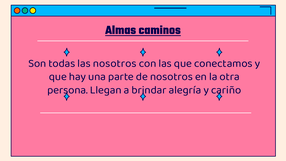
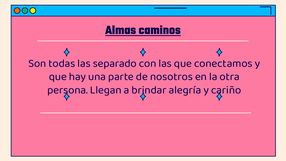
las nosotros: nosotros -> separado (115, 63)
